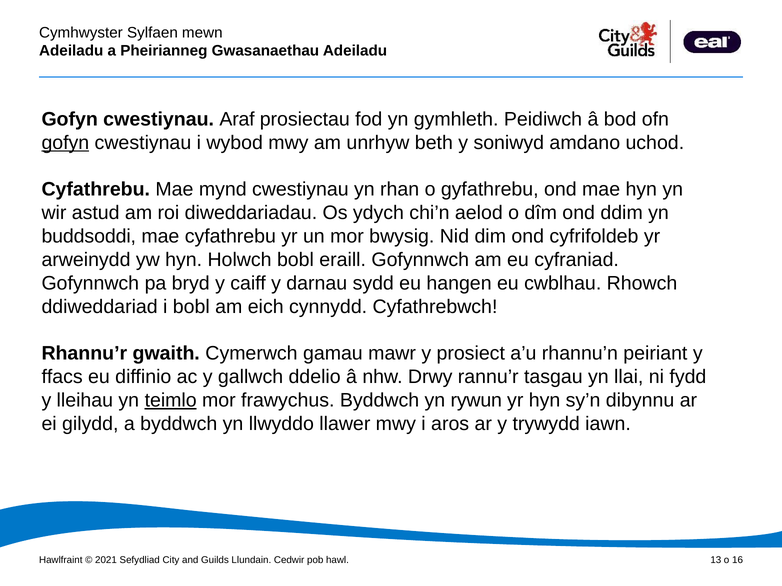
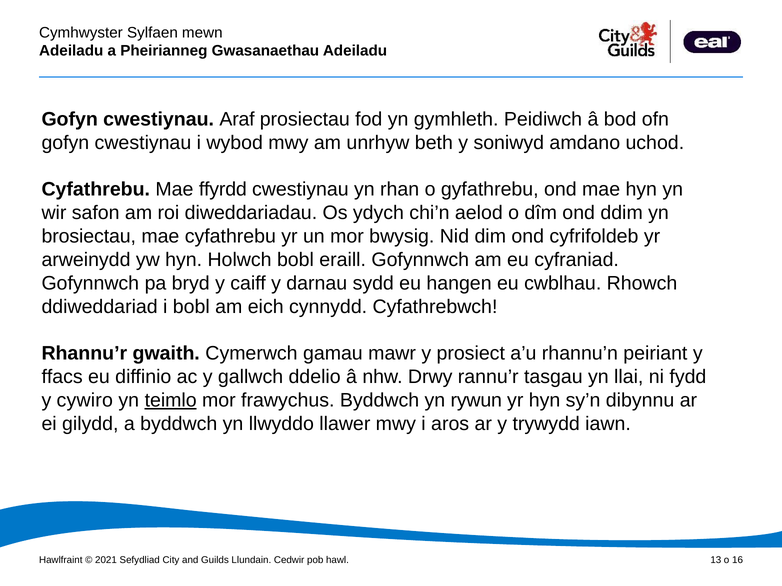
gofyn underline: present -> none (65, 143)
mynd: mynd -> ffyrdd (223, 190)
astud: astud -> safon (96, 213)
buddsoddi: buddsoddi -> brosiectau (89, 237)
lleihau: lleihau -> cywiro (85, 401)
